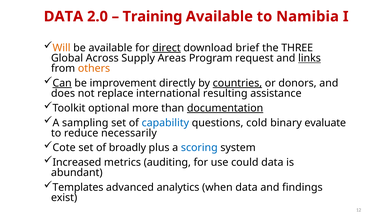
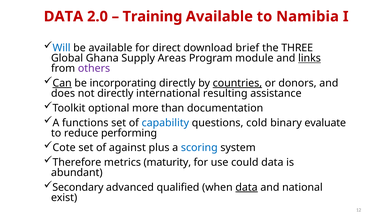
Will colour: orange -> blue (62, 48)
direct underline: present -> none (167, 48)
Across: Across -> Ghana (102, 58)
request: request -> module (254, 58)
others colour: orange -> purple (94, 68)
improvement: improvement -> incorporating (123, 83)
not replace: replace -> directly (115, 93)
documentation underline: present -> none (225, 108)
sampling: sampling -> functions (85, 123)
necessarily: necessarily -> performing (129, 133)
broadly: broadly -> against (127, 148)
Increased: Increased -> Therefore (77, 162)
auditing: auditing -> maturity (167, 162)
Templates: Templates -> Secondary (78, 187)
analytics: analytics -> qualified (178, 187)
data underline: none -> present (247, 187)
findings: findings -> national (302, 187)
